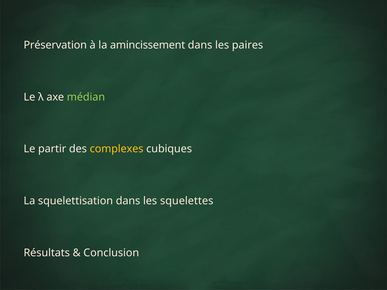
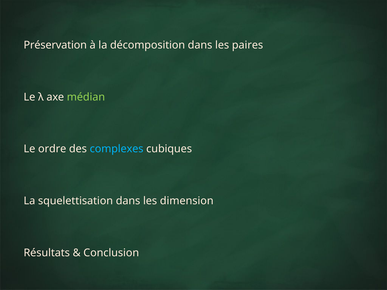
amincissement: amincissement -> décomposition (148, 45)
partir: partir -> ordre (52, 149)
complexes colour: yellow -> light blue (117, 149)
squelettes: squelettes -> dimension (187, 201)
